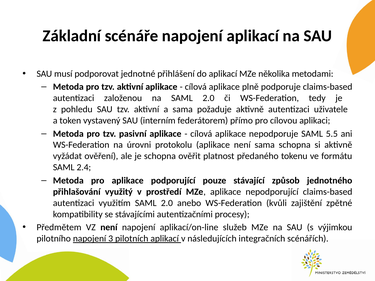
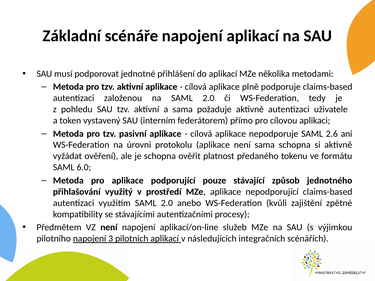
5.5: 5.5 -> 2.6 (332, 134)
2.4: 2.4 -> 6.0 (84, 168)
